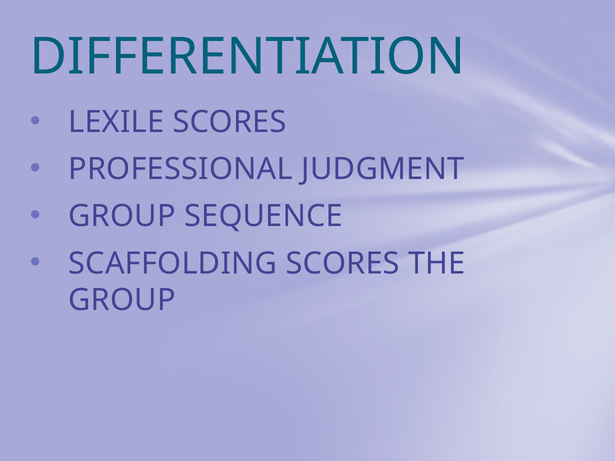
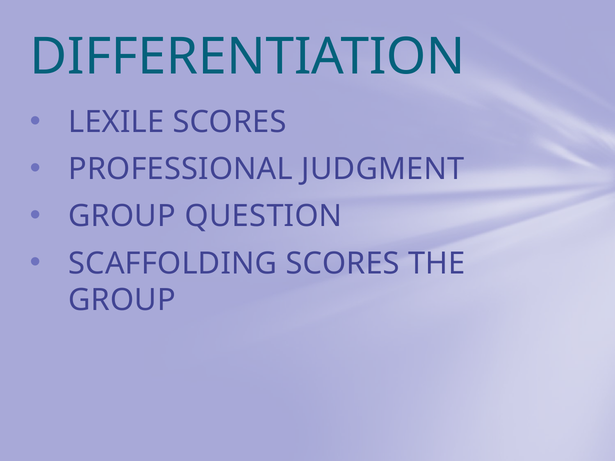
SEQUENCE: SEQUENCE -> QUESTION (264, 216)
